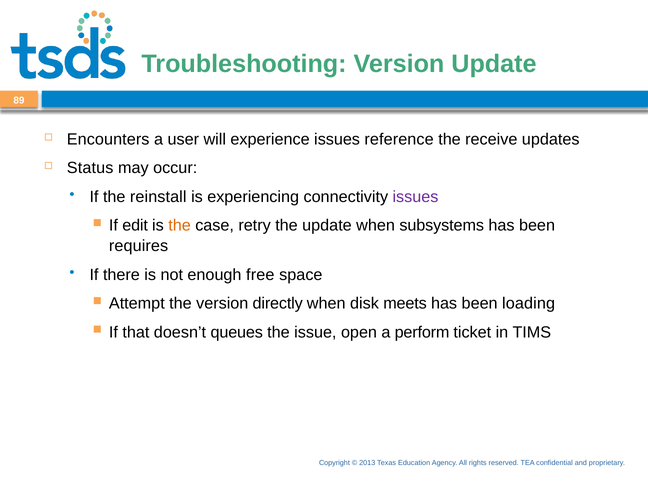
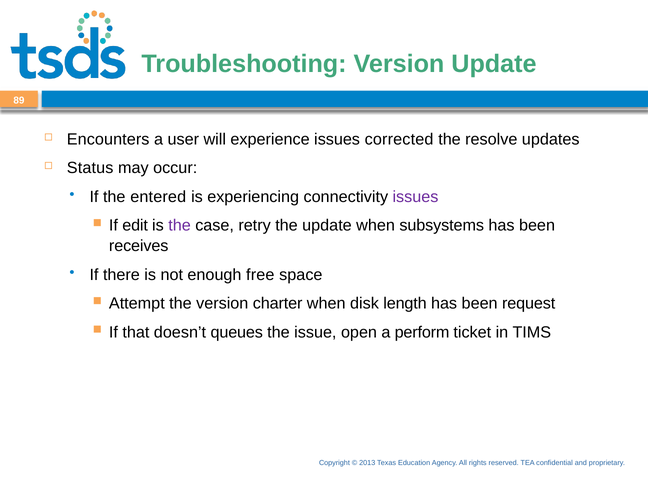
reference: reference -> corrected (399, 139)
receive: receive -> resolve (491, 139)
reinstall: reinstall -> entered (158, 197)
the colour: orange -> purple (180, 225)
requires: requires -> receives (139, 246)
directly: directly -> charter (278, 303)
meets: meets -> length (405, 303)
loading: loading -> request (529, 303)
